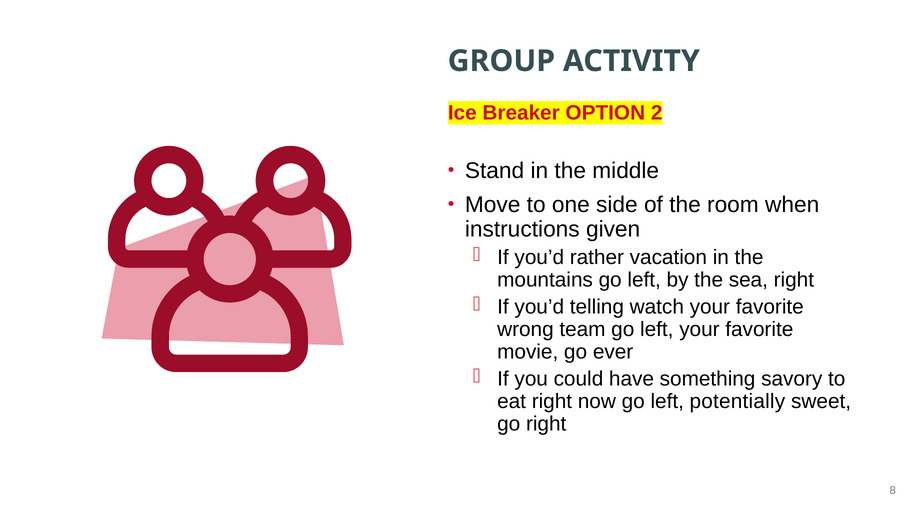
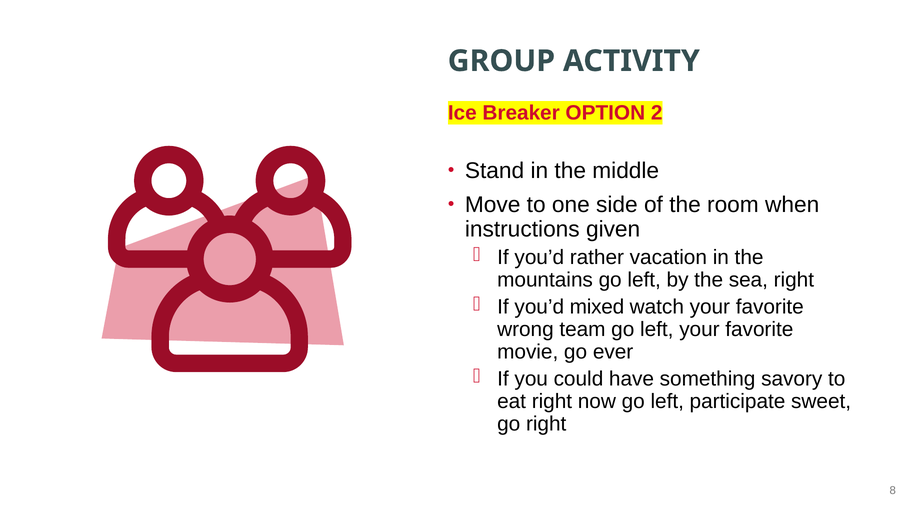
telling: telling -> mixed (597, 307)
potentially: potentially -> participate (737, 402)
